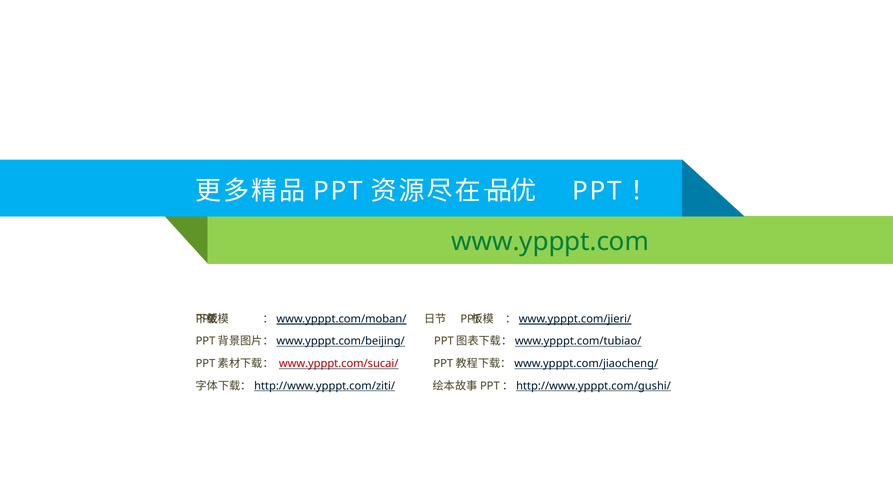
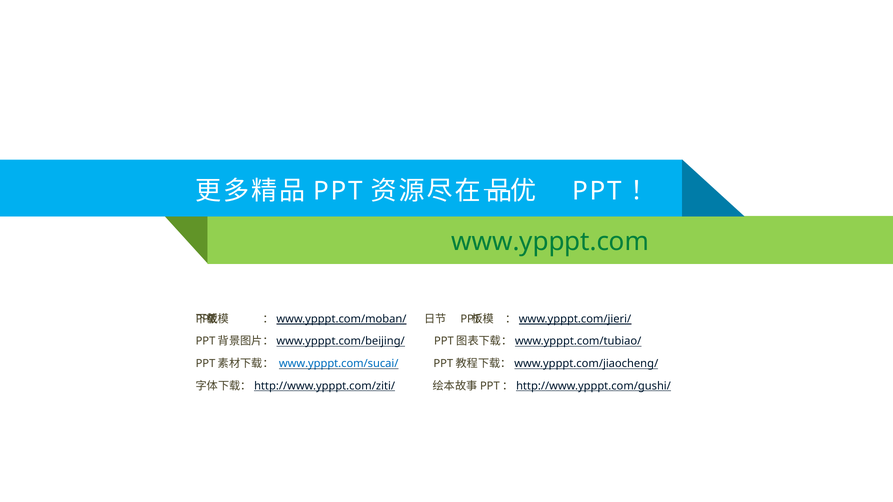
www.ypppt.com/sucai/ colour: red -> blue (339, 364)
